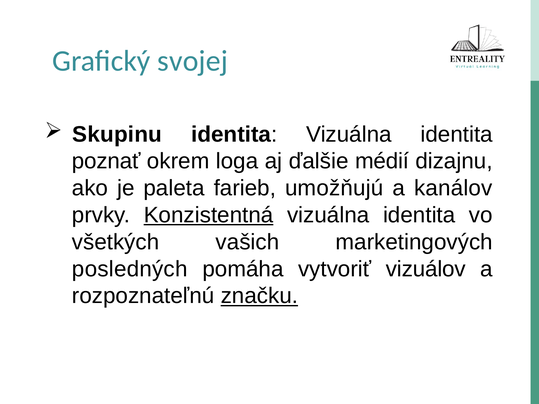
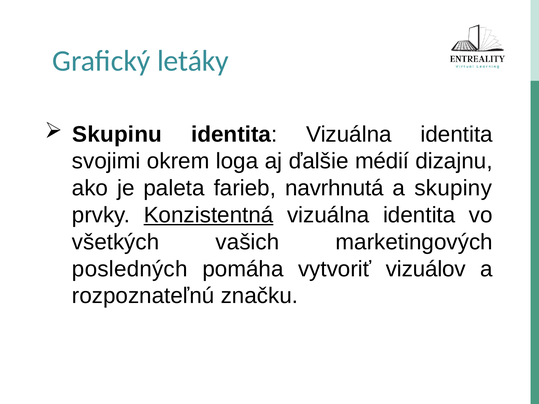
svojej: svojej -> letáky (193, 61)
poznať: poznať -> svojimi (106, 161)
umožňujú: umožňujú -> navrhnutá (334, 188)
kanálov: kanálov -> skupiny (453, 188)
značku underline: present -> none (259, 296)
